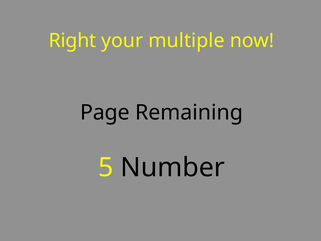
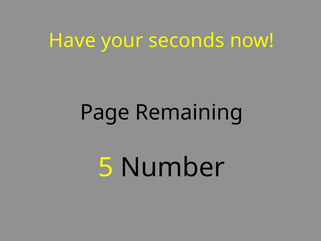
Right: Right -> Have (72, 41)
multiple: multiple -> seconds (186, 41)
